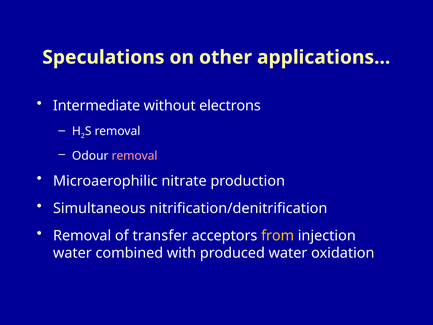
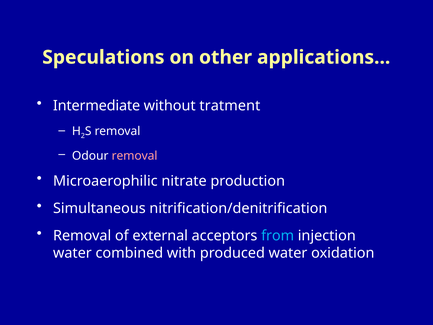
electrons: electrons -> tratment (230, 106)
transfer: transfer -> external (160, 236)
from colour: yellow -> light blue (278, 236)
